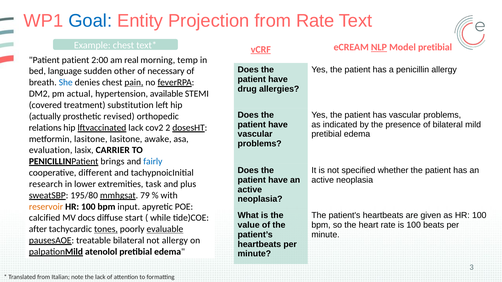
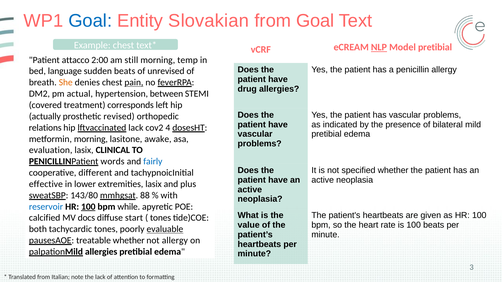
Projection: Projection -> Slovakian (209, 21)
from Rate: Rate -> Goal (315, 21)
vCRF underline: present -> none (261, 50)
Patient patient: patient -> attacco (76, 60)
real: real -> still (131, 60)
sudden other: other -> beats (125, 71)
necessary: necessary -> unrevised (166, 71)
She colour: blue -> orange (66, 83)
available: available -> between (167, 94)
substitution: substitution -> corresponds (131, 105)
2: 2 -> 4 (168, 128)
metformin lasitone: lasitone -> morning (91, 139)
CARRIER: CARRIER -> CLINICAL (113, 150)
brings: brings -> words (113, 162)
research: research -> effective (46, 184)
extremities task: task -> lasix (154, 184)
195/80: 195/80 -> 143/80 (84, 196)
79: 79 -> 88 (145, 196)
reservoir colour: orange -> blue (46, 207)
100 underline: none -> present (88, 207)
input: input -> while (129, 207)
while: while -> tones (161, 218)
after: after -> both (38, 229)
tones underline: present -> none (106, 229)
treatable bilateral: bilateral -> whether (129, 241)
palpationMild atenolol: atenolol -> allergies (101, 252)
